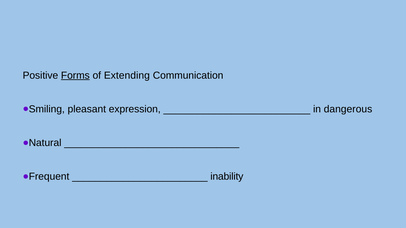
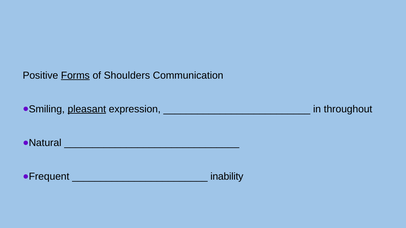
Extending: Extending -> Shoulders (127, 75)
pleasant underline: none -> present (87, 109)
dangerous: dangerous -> throughout (348, 109)
